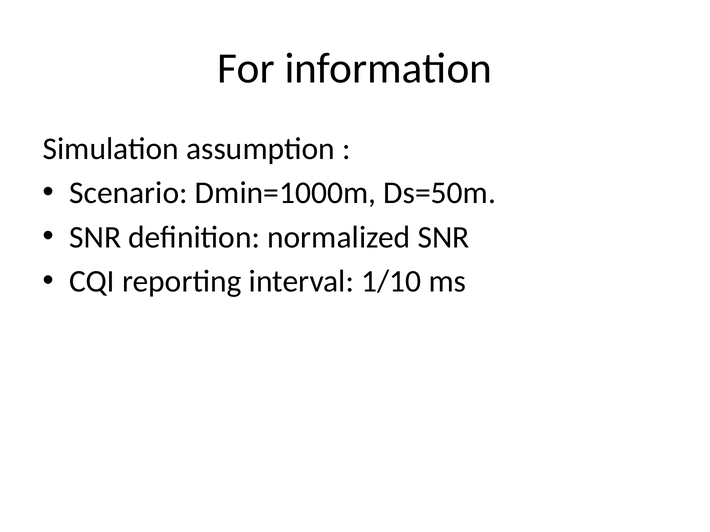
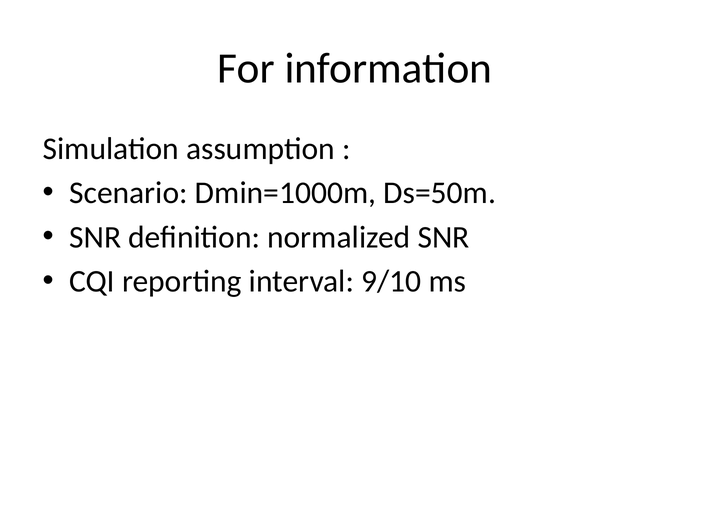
1/10: 1/10 -> 9/10 (391, 282)
